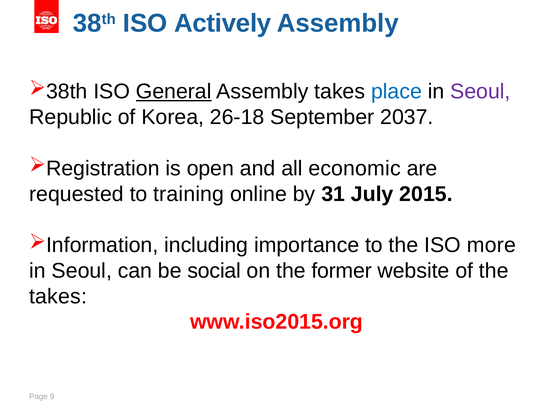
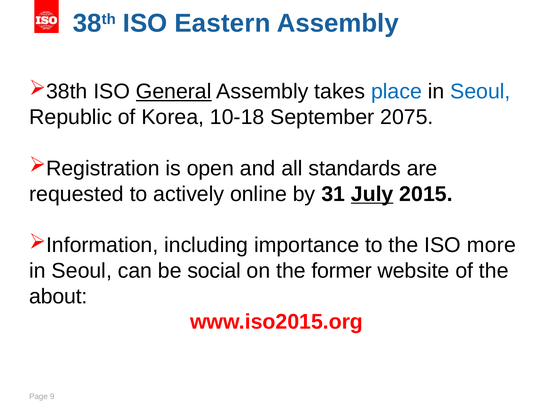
Actively: Actively -> Eastern (222, 23)
Seoul colour: purple -> blue (480, 92)
26-18: 26-18 -> 10-18 (237, 117)
2037: 2037 -> 2075 (407, 117)
economic: economic -> standards (355, 168)
training: training -> actively (189, 194)
July underline: none -> present (372, 194)
takes: takes -> about (58, 296)
